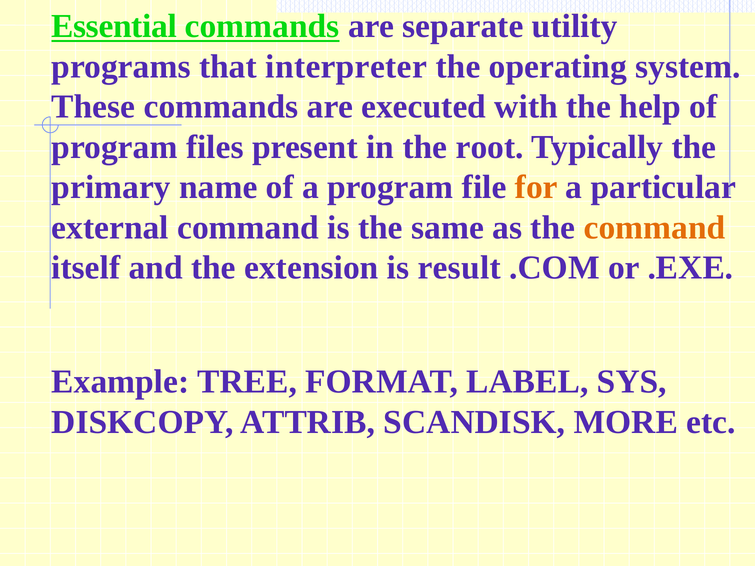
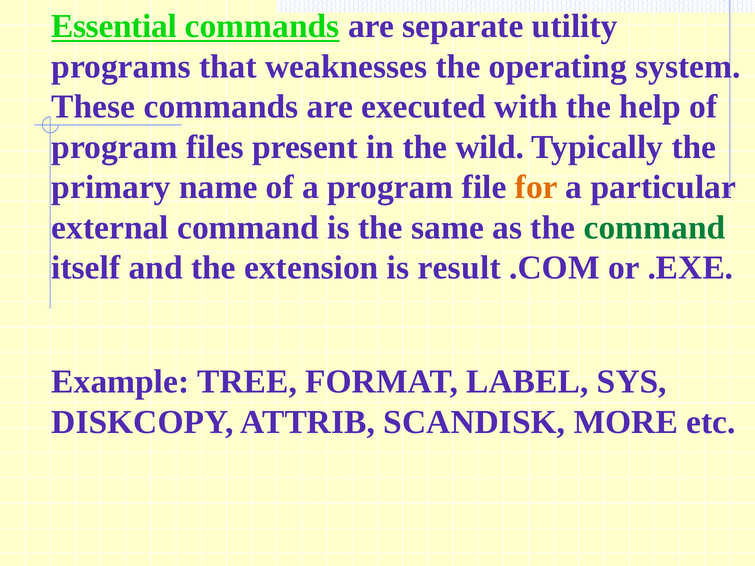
interpreter: interpreter -> weaknesses (346, 66)
root: root -> wild (490, 147)
command colour: orange -> green (654, 228)
